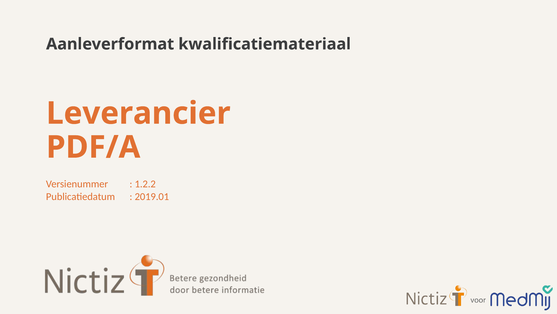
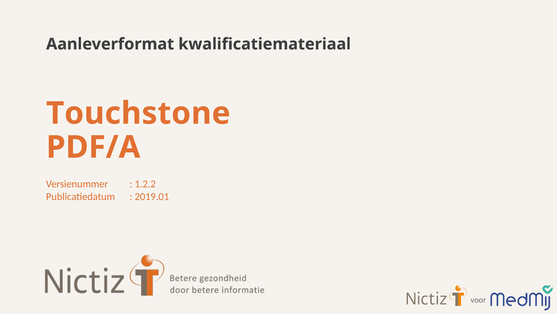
Leverancier: Leverancier -> Touchstone (138, 113)
